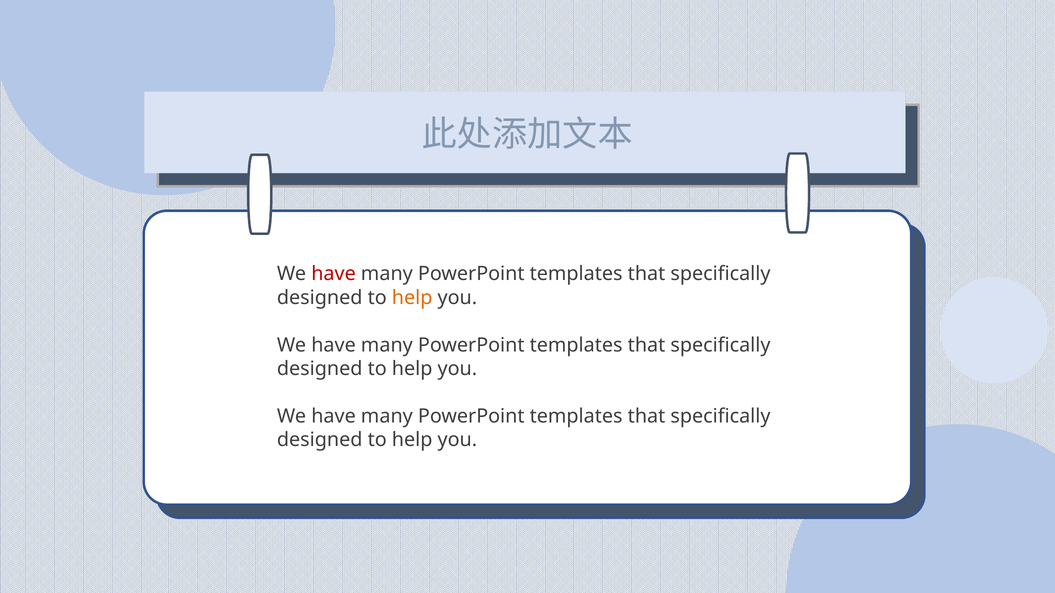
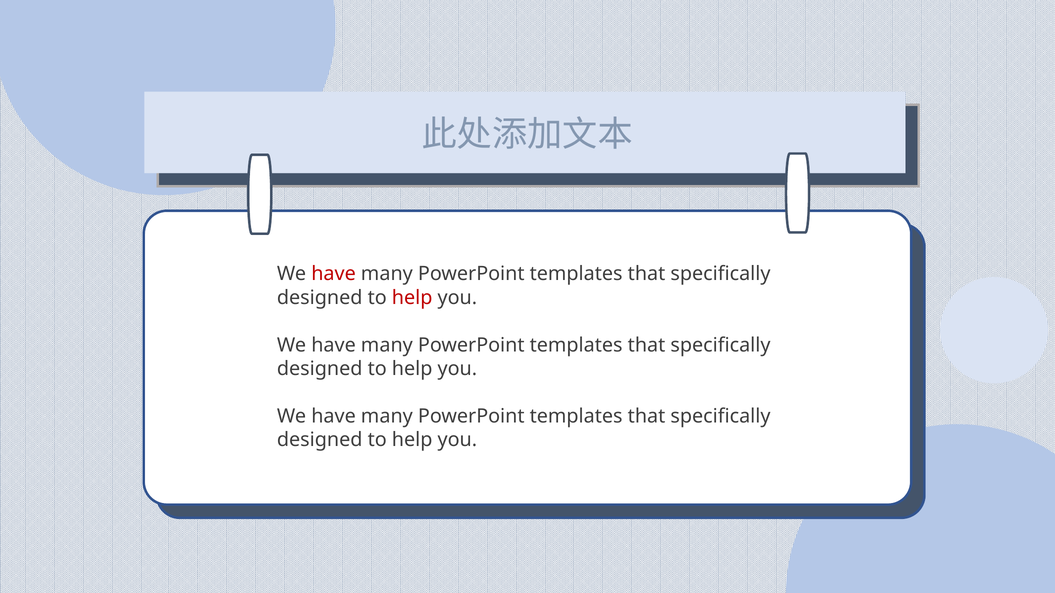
help colour: orange -> red (412, 298)
